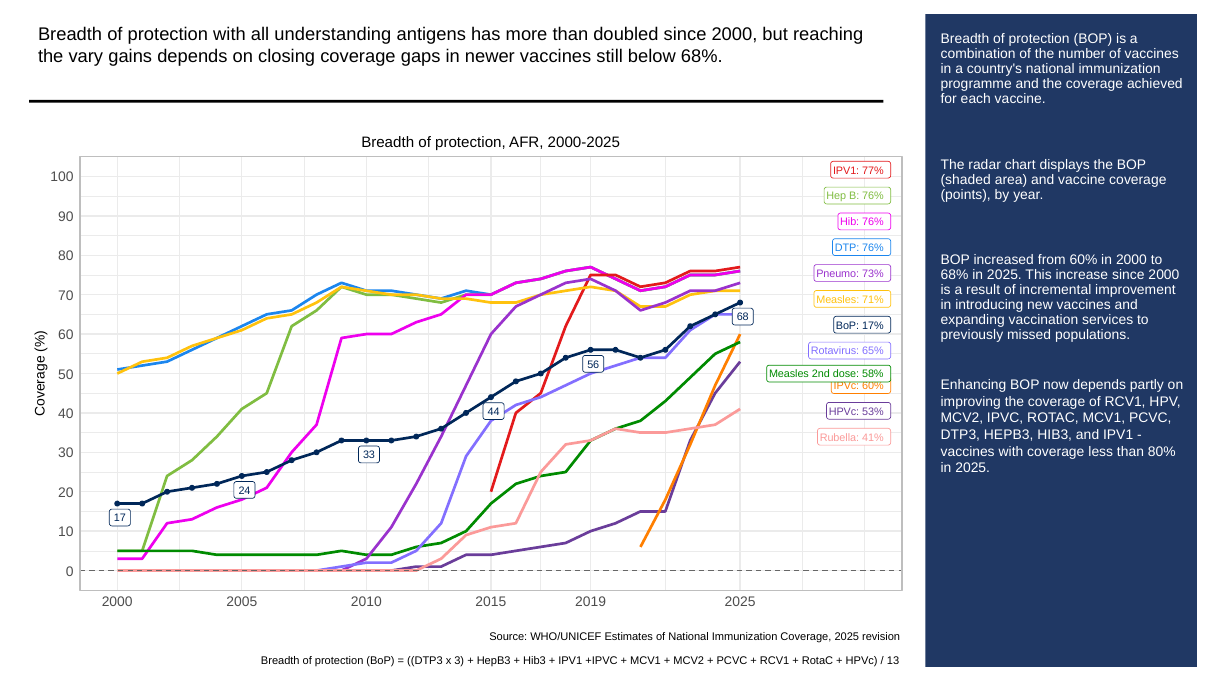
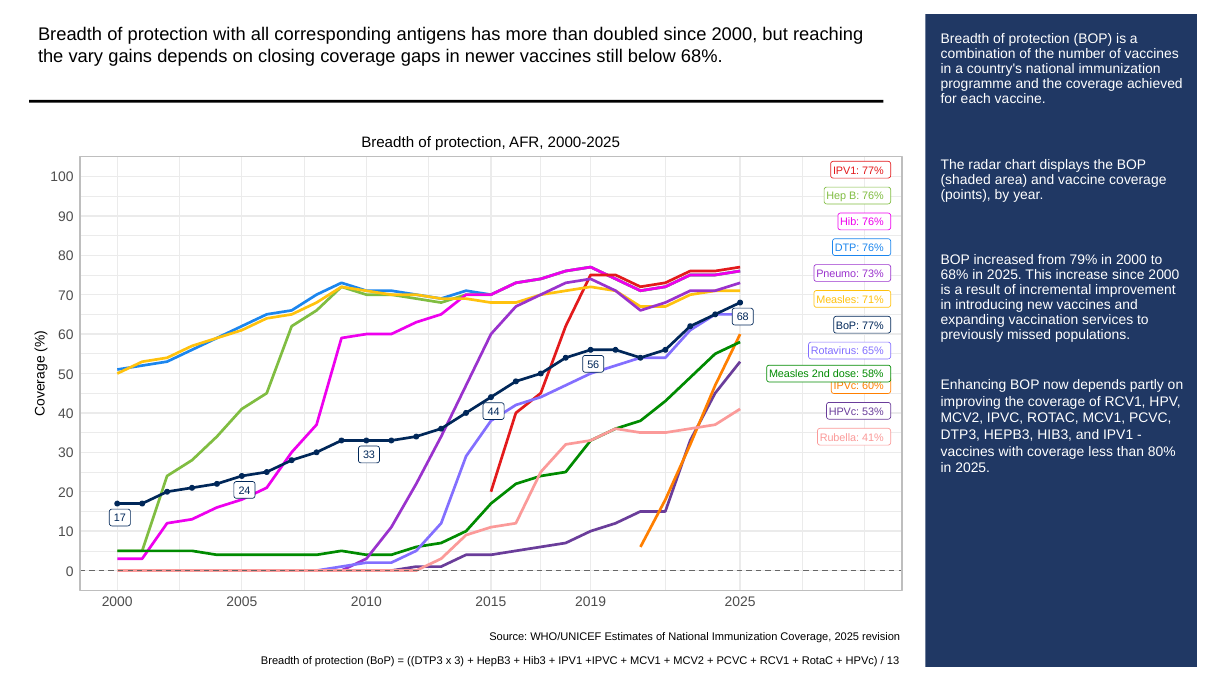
understanding: understanding -> corresponding (333, 35)
from 60%: 60% -> 79% (1083, 261)
BoP 17%: 17% -> 77% (873, 326)
